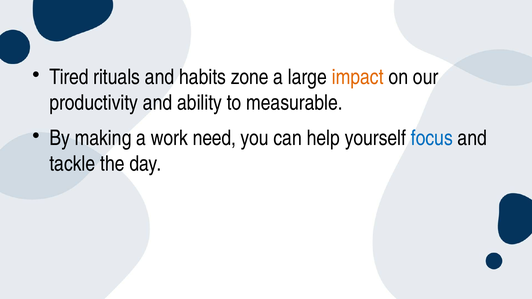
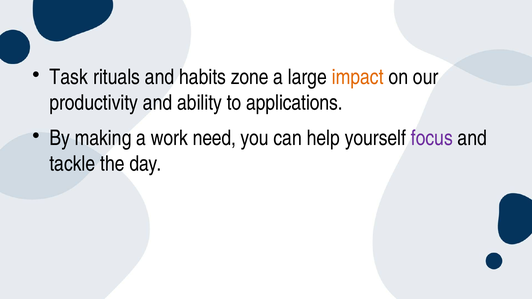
Tired: Tired -> Task (69, 77)
measurable: measurable -> applications (295, 103)
focus colour: blue -> purple (432, 138)
